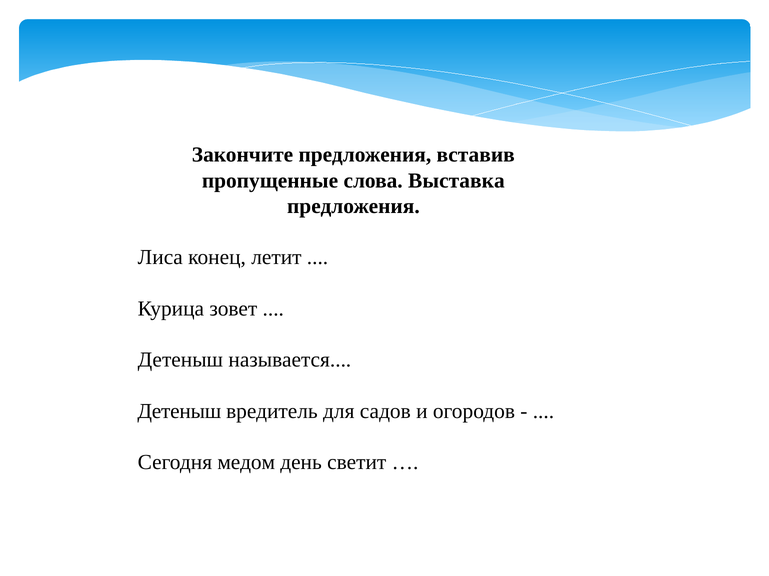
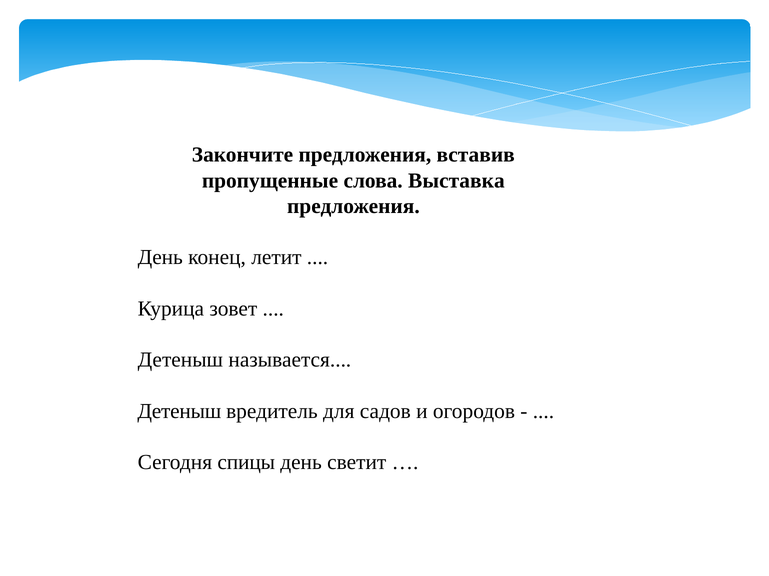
Лиса: Лиса -> День (160, 258)
медом: медом -> спицы (246, 463)
